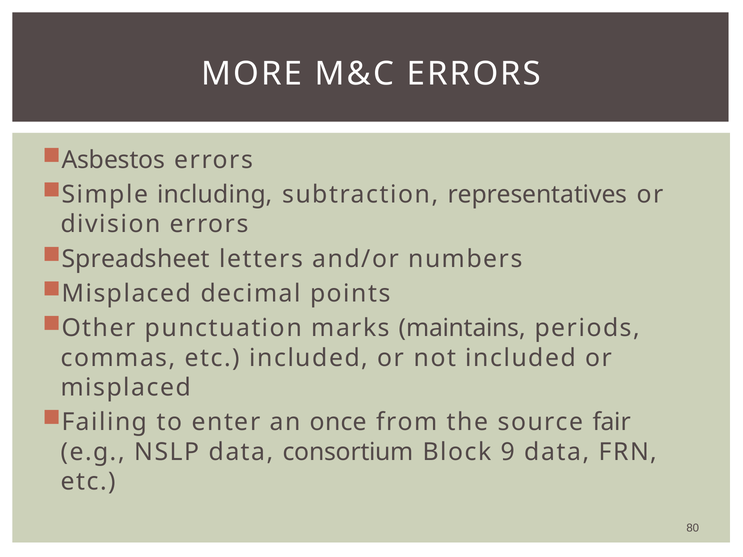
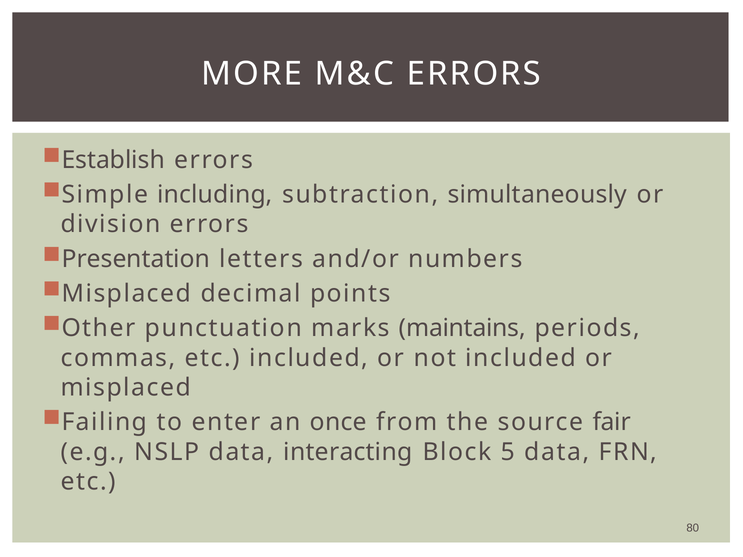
Asbestos: Asbestos -> Establish (113, 160)
representatives: representatives -> simultaneously (537, 195)
Spreadsheet: Spreadsheet -> Presentation (136, 259)
consortium: consortium -> interacting (348, 452)
9: 9 -> 5 (508, 452)
